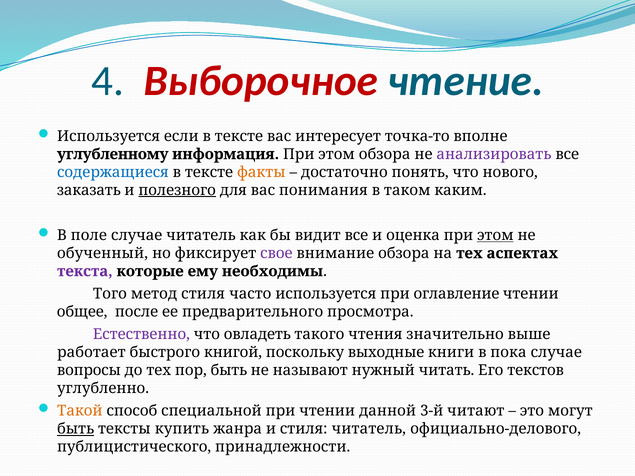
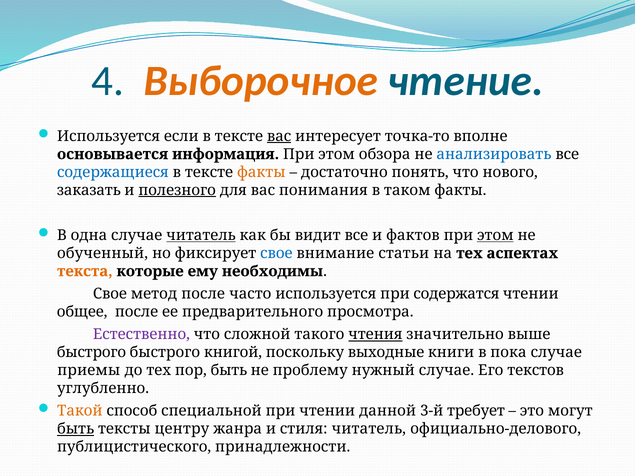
Выборочное colour: red -> orange (261, 81)
вас underline: none -> present (279, 136)
углубленному: углубленному -> основывается (113, 154)
анализировать colour: purple -> blue (494, 154)
таком каким: каким -> факты (460, 190)
поле: поле -> одна (89, 235)
читатель underline: none -> present (201, 235)
оценка: оценка -> фактов (413, 235)
свое colour: purple -> blue (276, 253)
внимание обзора: обзора -> статьи (404, 253)
текста colour: purple -> orange (85, 271)
Того: Того -> Свое (110, 294)
метод стиля: стиля -> после (203, 294)
оглавление: оглавление -> содержатся (456, 294)
овладеть: овладеть -> сложной (257, 335)
чтения underline: none -> present (375, 335)
работает: работает -> быстрого (91, 353)
вопросы: вопросы -> приемы (89, 371)
называют: называют -> проблему (310, 371)
нужный читать: читать -> случае (446, 371)
читают: читают -> требует (476, 411)
купить: купить -> центру (182, 429)
